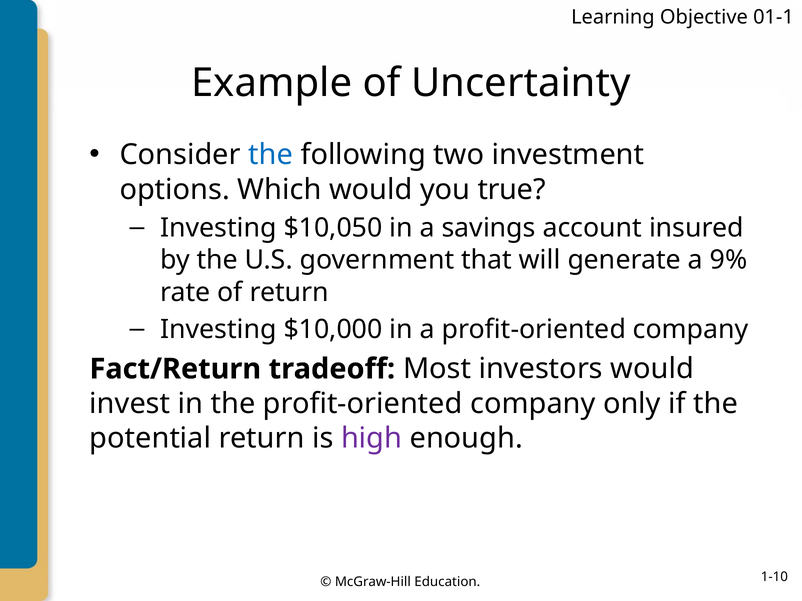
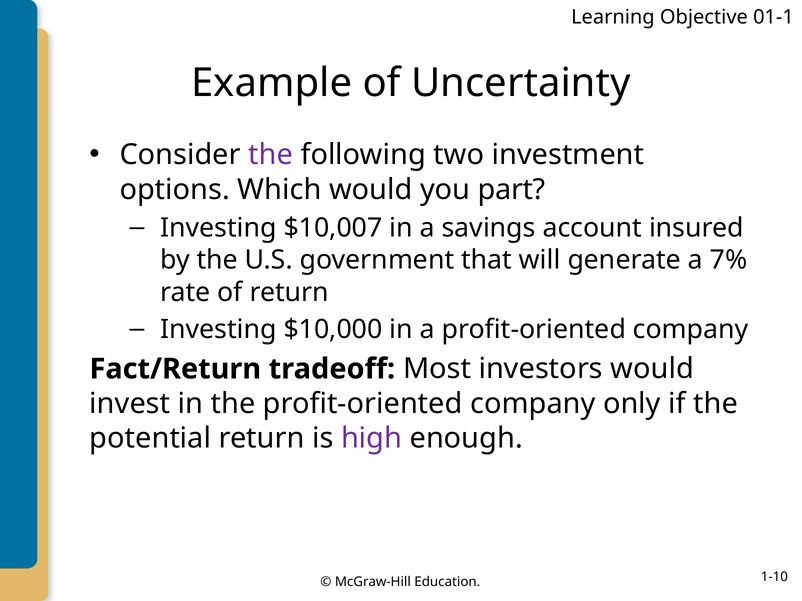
the colour: blue -> purple (271, 155)
true: true -> part (512, 190)
$10,050: $10,050 -> $10,007 (333, 228)
9%: 9% -> 7% (729, 260)
